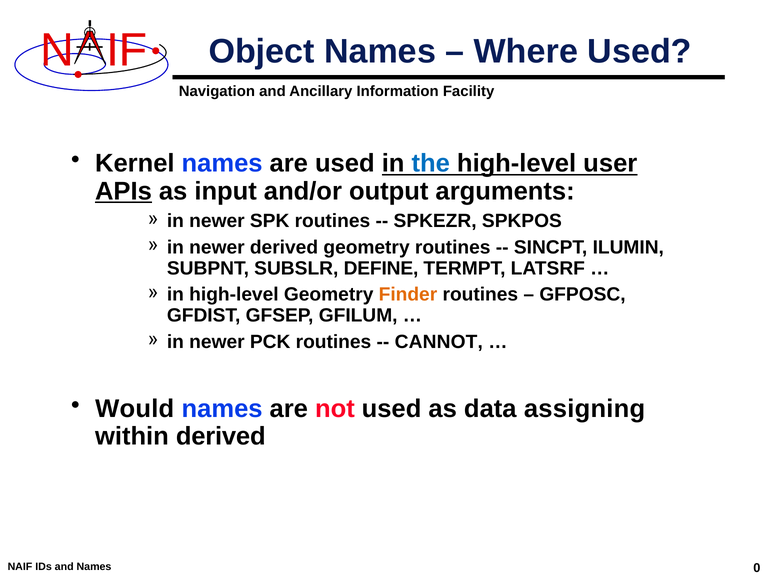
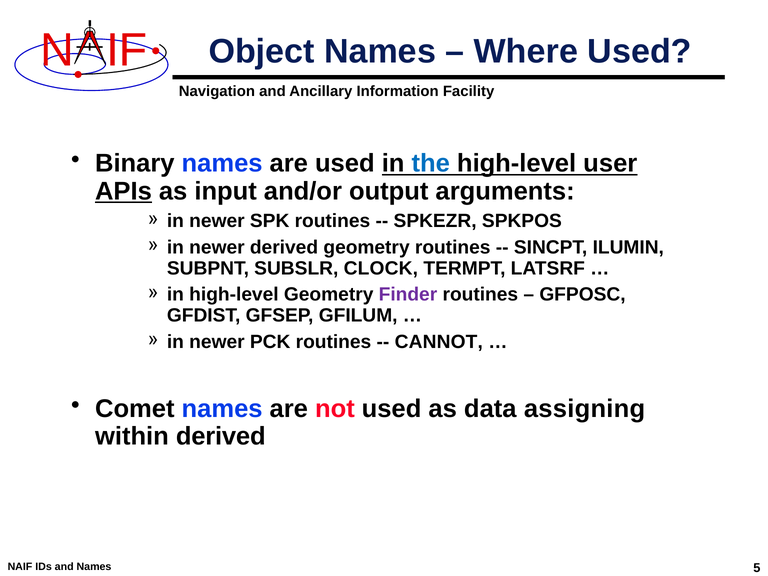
Kernel: Kernel -> Binary (135, 164)
DEFINE: DEFINE -> CLOCK (381, 268)
Finder colour: orange -> purple (408, 295)
Would: Would -> Comet (135, 409)
0: 0 -> 5 (757, 568)
